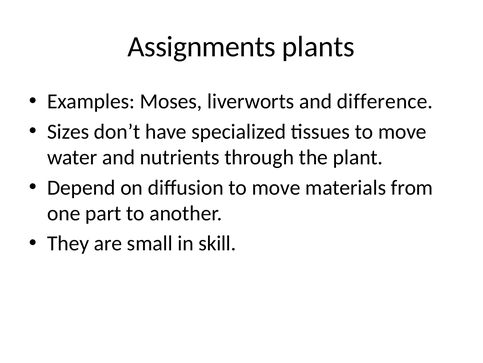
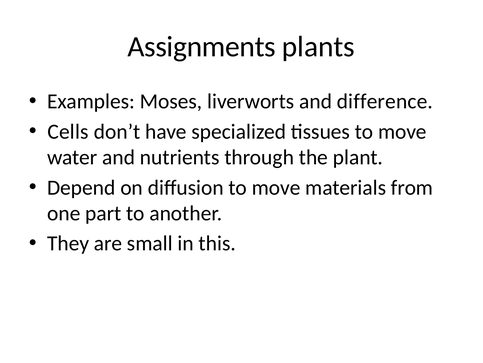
Sizes: Sizes -> Cells (68, 131)
skill: skill -> this (217, 243)
